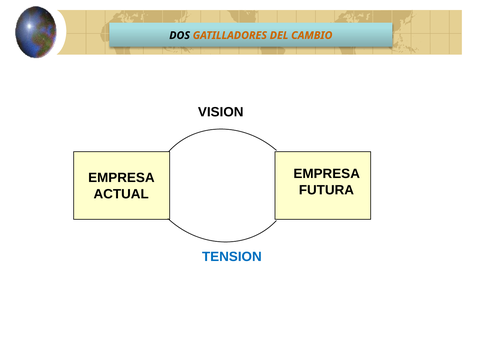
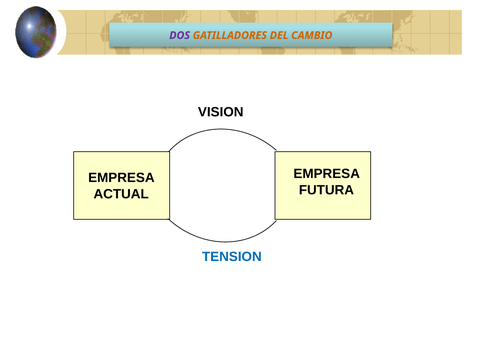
DOS colour: black -> purple (180, 35)
